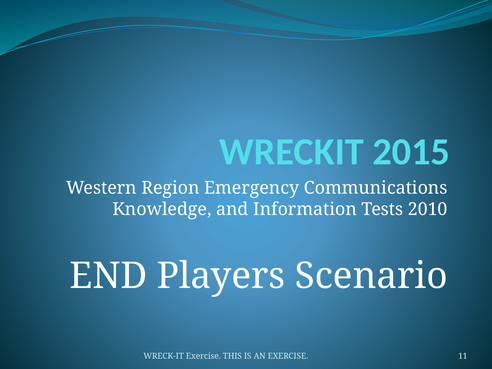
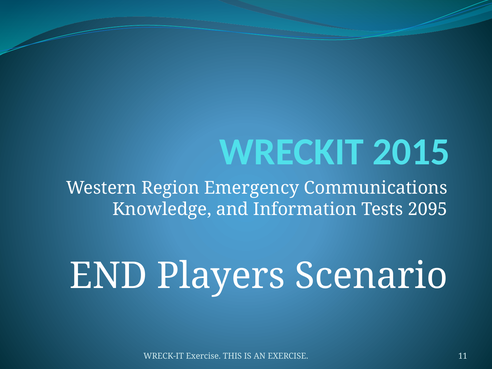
2010: 2010 -> 2095 (428, 209)
